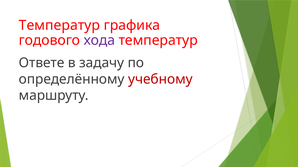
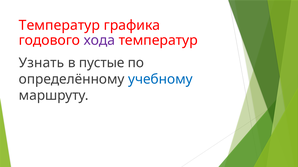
Ответе: Ответе -> Узнать (42, 63)
задачу: задачу -> пустые (102, 63)
учебному colour: red -> blue (160, 79)
